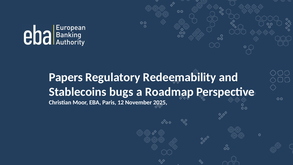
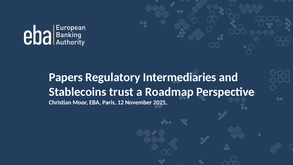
Redeemability: Redeemability -> Intermediaries (180, 77)
bugs: bugs -> trust (121, 92)
